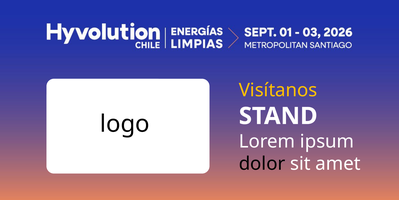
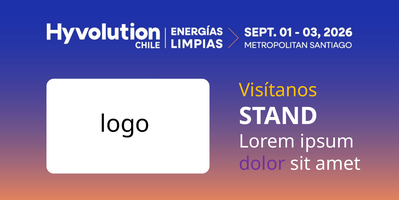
dolor colour: black -> purple (262, 163)
